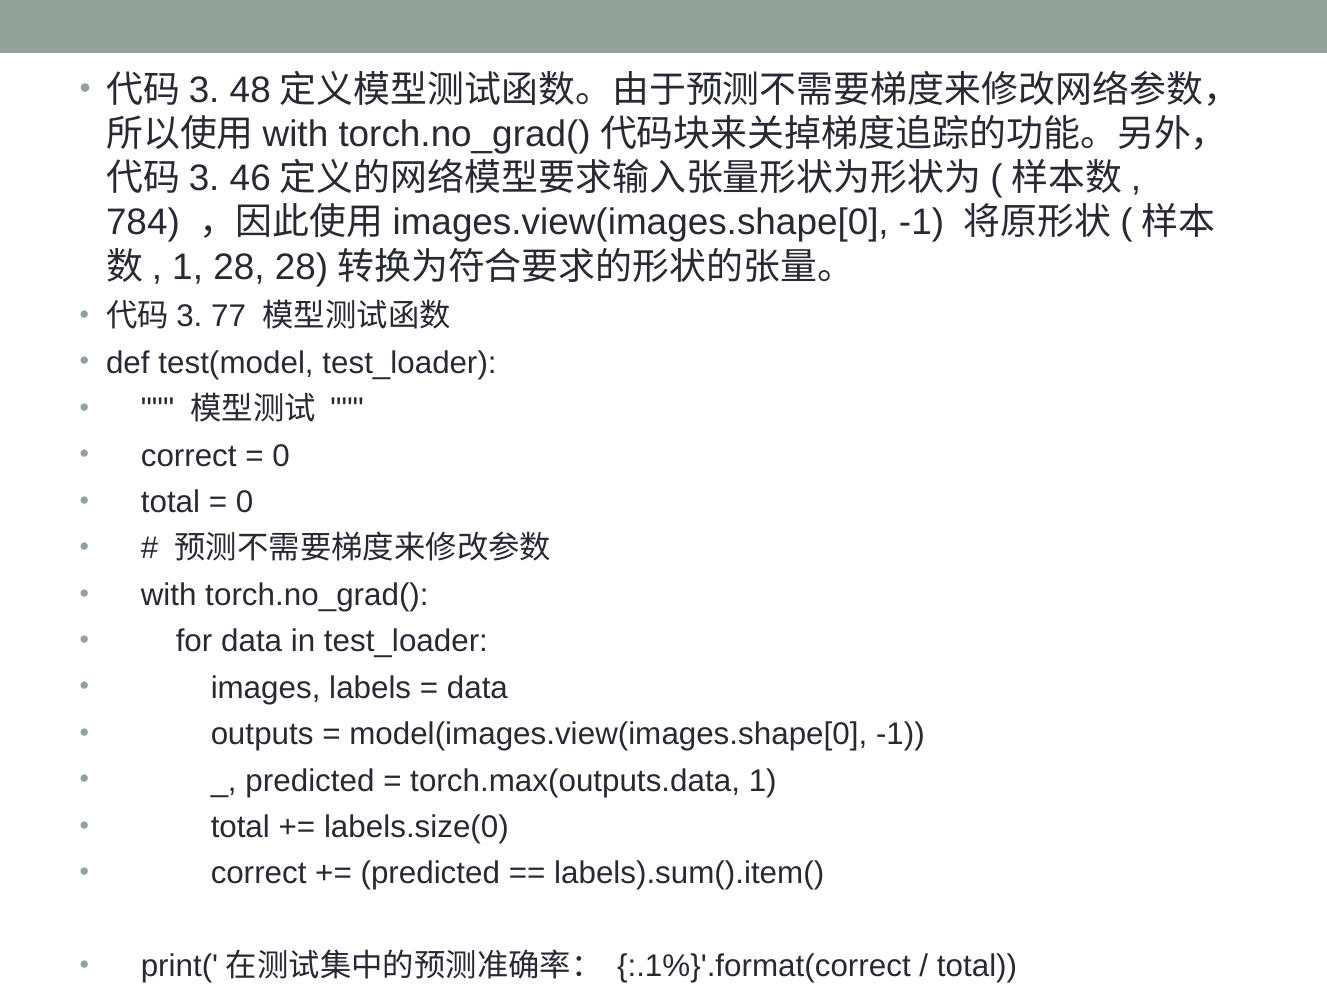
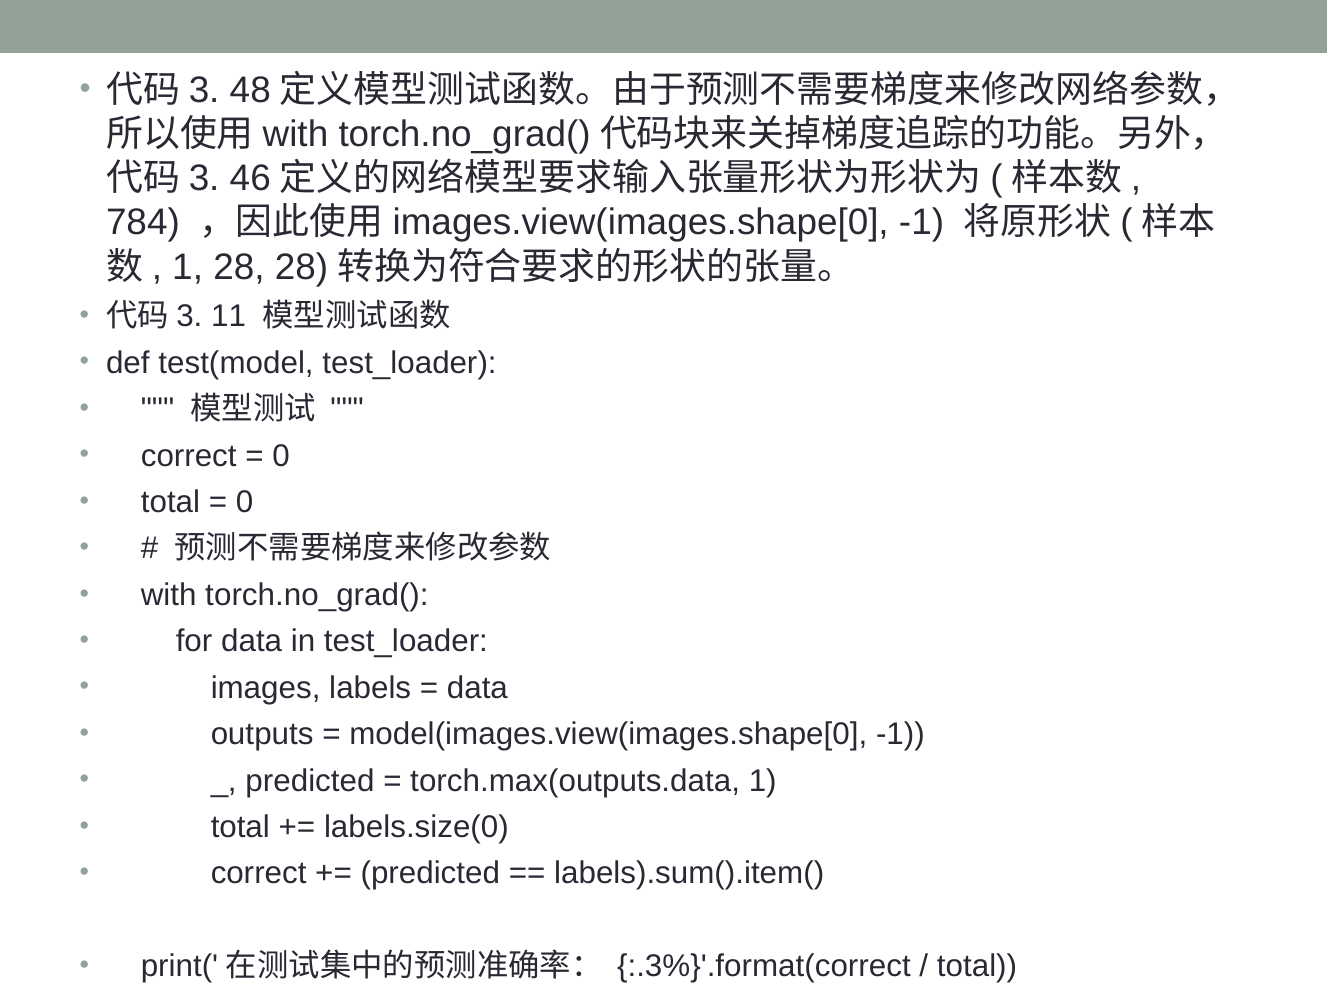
77: 77 -> 11 (229, 316)
:.1%}'.format(correct: :.1%}'.format(correct -> :.3%}'.format(correct (764, 967)
